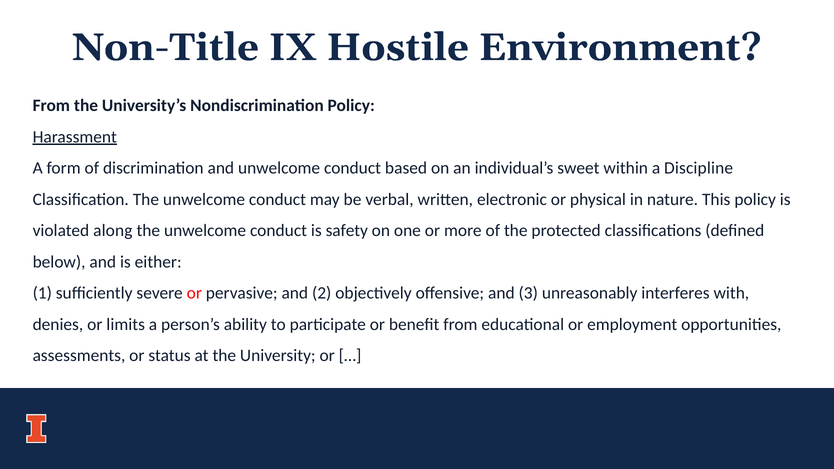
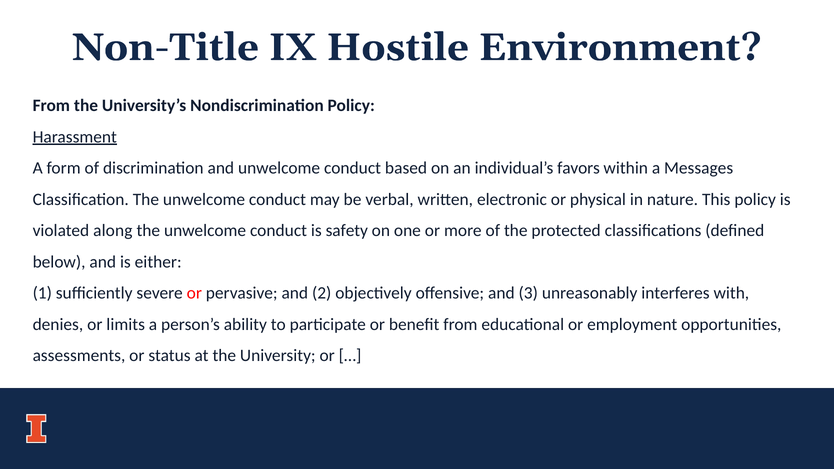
sweet: sweet -> favors (579, 168)
Discipline: Discipline -> Messages (699, 168)
